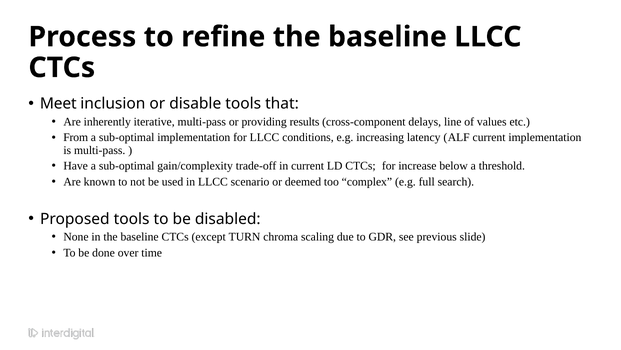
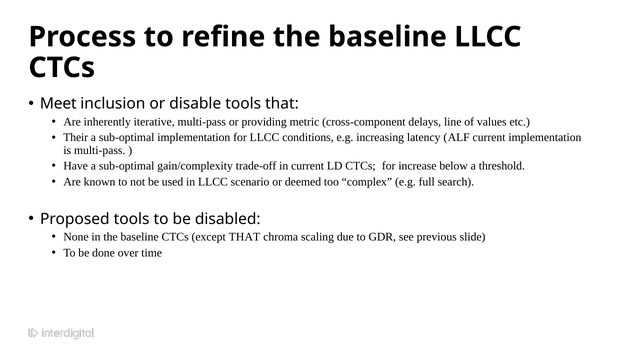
results: results -> metric (305, 122)
From: From -> Their (76, 137)
except TURN: TURN -> THAT (244, 236)
